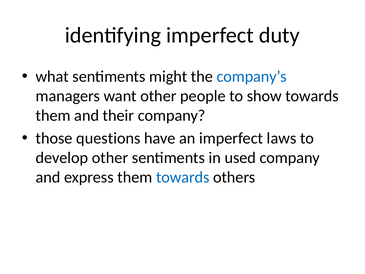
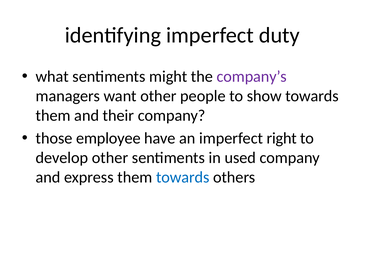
company’s colour: blue -> purple (252, 77)
questions: questions -> employee (108, 138)
laws: laws -> right (282, 138)
